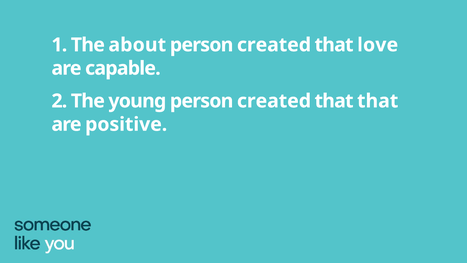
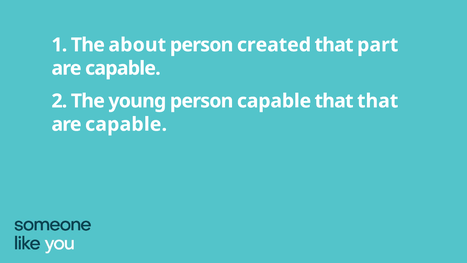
love: love -> part (378, 45)
young person created: created -> capable (274, 101)
positive: positive -> capable (126, 124)
